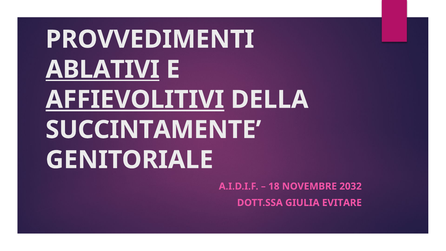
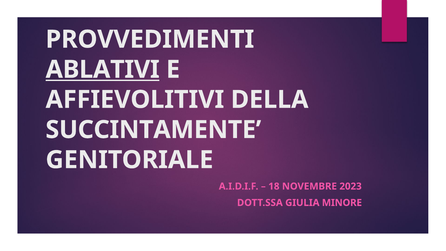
AFFIEVOLITIVI underline: present -> none (135, 100)
2032: 2032 -> 2023 (351, 186)
EVITARE: EVITARE -> MINORE (342, 203)
